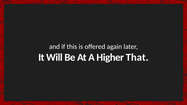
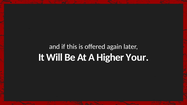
That: That -> Your (137, 57)
